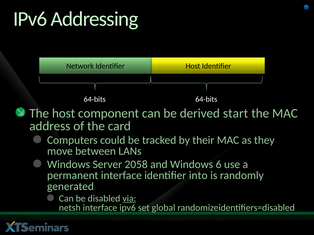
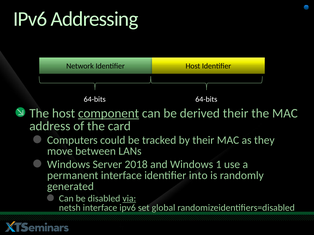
component underline: none -> present (109, 114)
derived start: start -> their (236, 114)
2058: 2058 -> 2018 (136, 165)
6: 6 -> 1 (219, 165)
